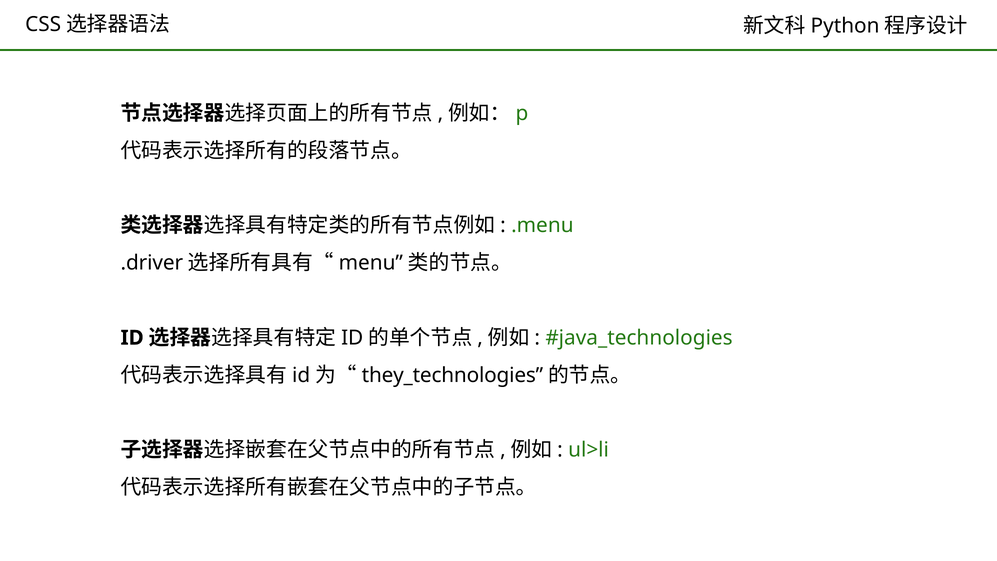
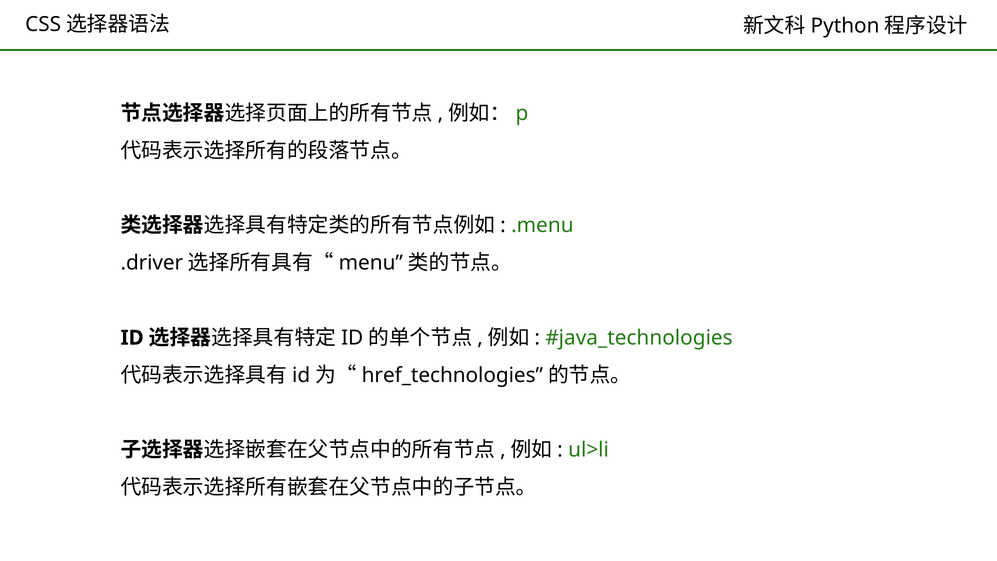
they_technologies: they_technologies -> href_technologies (452, 375)
